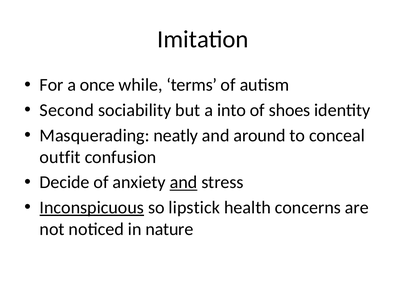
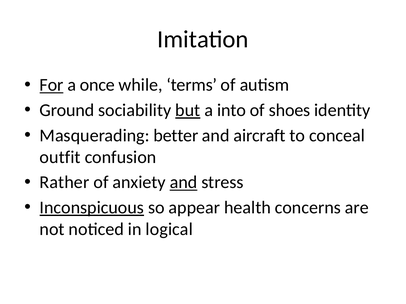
For underline: none -> present (52, 85)
Second: Second -> Ground (67, 110)
but underline: none -> present (188, 110)
neatly: neatly -> better (176, 136)
around: around -> aircraft (260, 136)
Decide: Decide -> Rather (64, 183)
lipstick: lipstick -> appear (194, 208)
nature: nature -> logical (169, 230)
